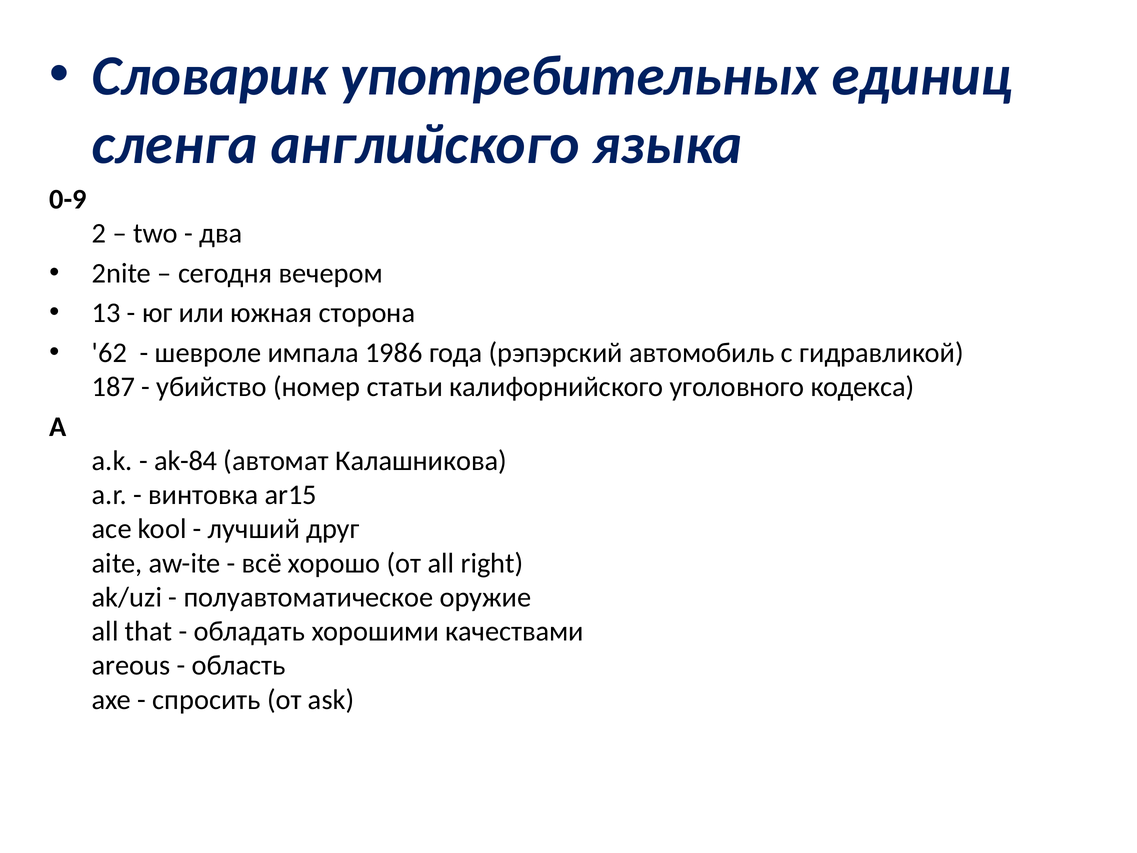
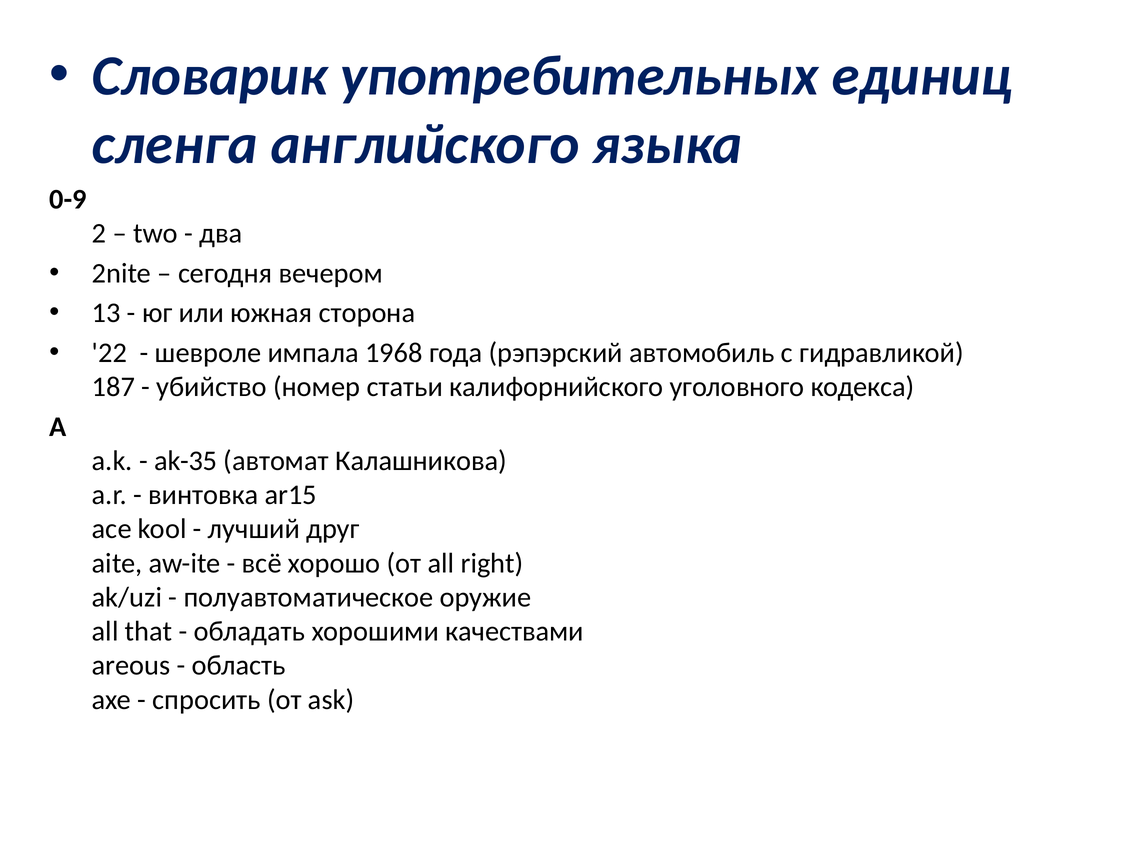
62: 62 -> 22 (109, 353)
1986: 1986 -> 1968 (394, 353)
ak-84: ak-84 -> ak-35 (186, 461)
